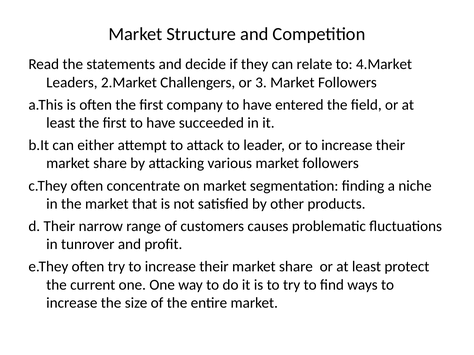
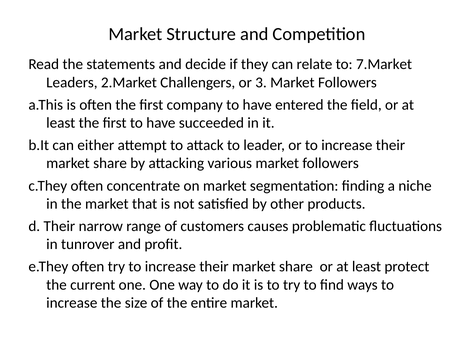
4.Market: 4.Market -> 7.Market (384, 64)
